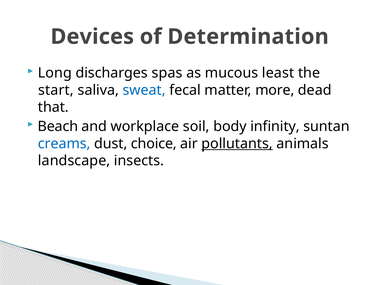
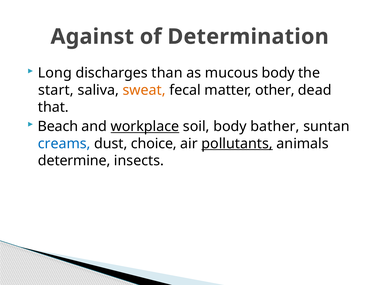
Devices: Devices -> Against (92, 37)
spas: spas -> than (167, 73)
mucous least: least -> body (278, 73)
sweat colour: blue -> orange (144, 90)
more: more -> other (275, 90)
workplace underline: none -> present (145, 126)
infinity: infinity -> bather (275, 126)
landscape: landscape -> determine (74, 161)
